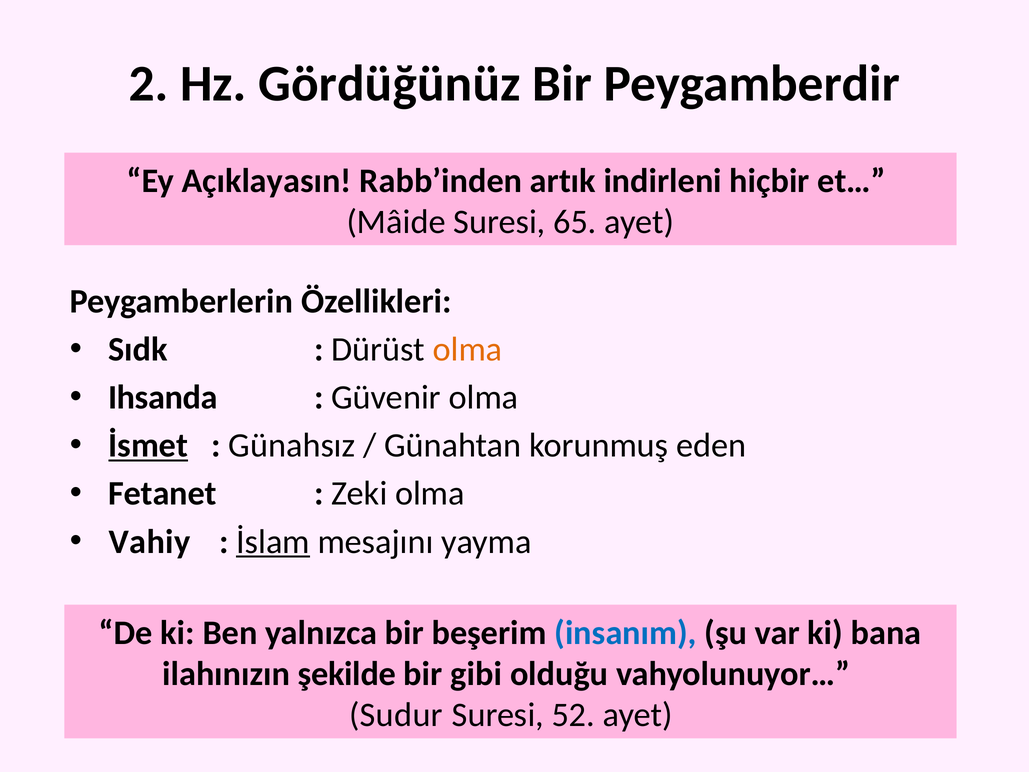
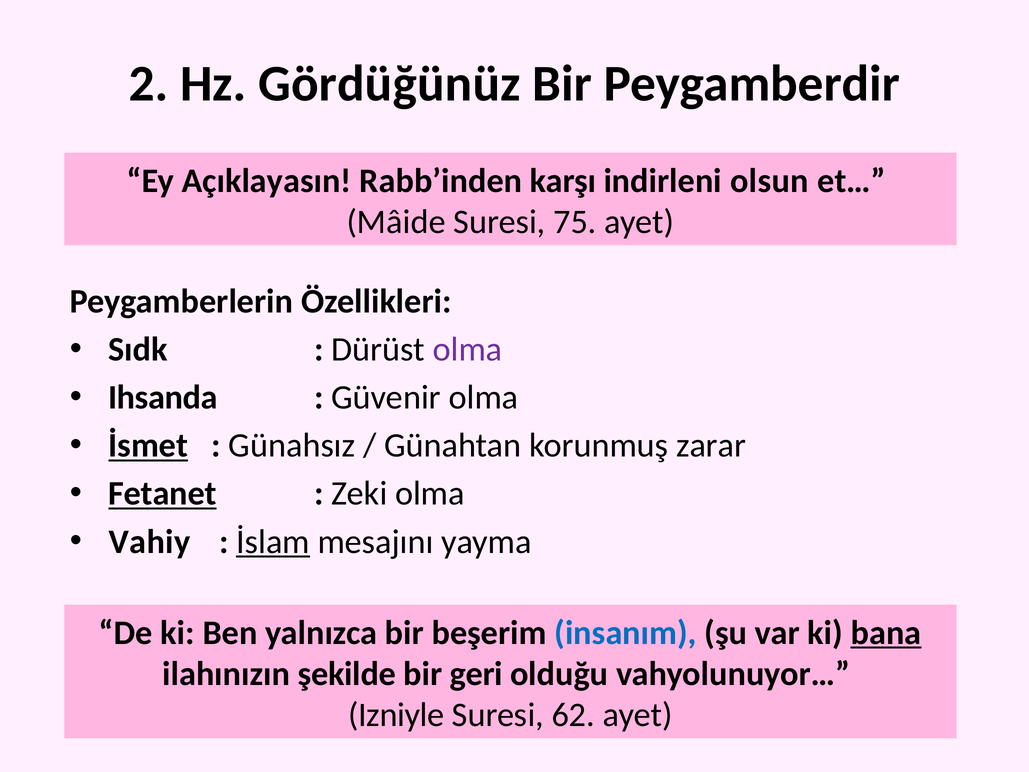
artık: artık -> karşı (563, 181)
hiçbir: hiçbir -> olsun (769, 181)
65: 65 -> 75 (575, 222)
olma colour: orange -> purple (467, 349)
eden: eden -> zarar (711, 445)
Fetanet underline: none -> present (162, 493)
bana underline: none -> present (886, 633)
gibi: gibi -> geri (476, 674)
Sudur: Sudur -> Izniyle (396, 715)
52: 52 -> 62 (573, 715)
